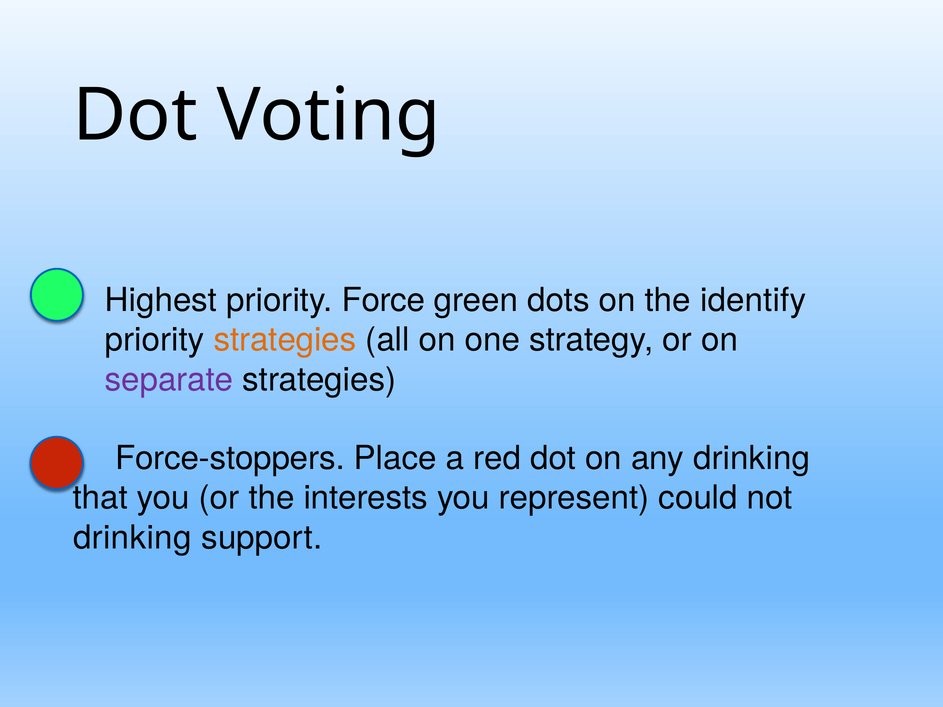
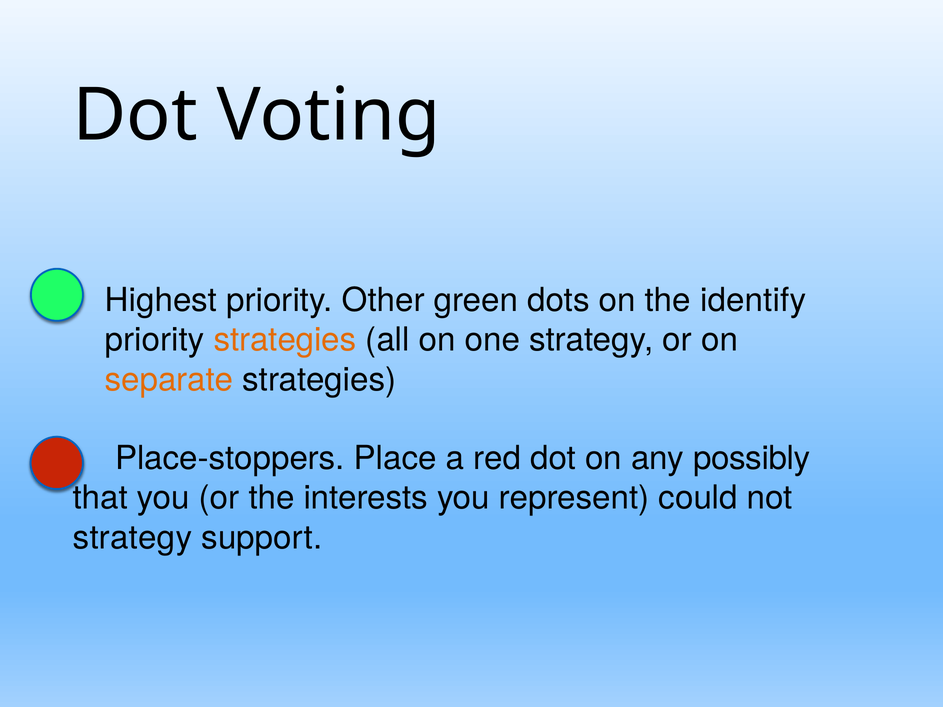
Force: Force -> Other (383, 300)
separate colour: purple -> orange (169, 380)
Force-stoppers: Force-stoppers -> Place-stoppers (230, 458)
any drinking: drinking -> possibly (752, 458)
drinking: drinking -> strategy (132, 538)
